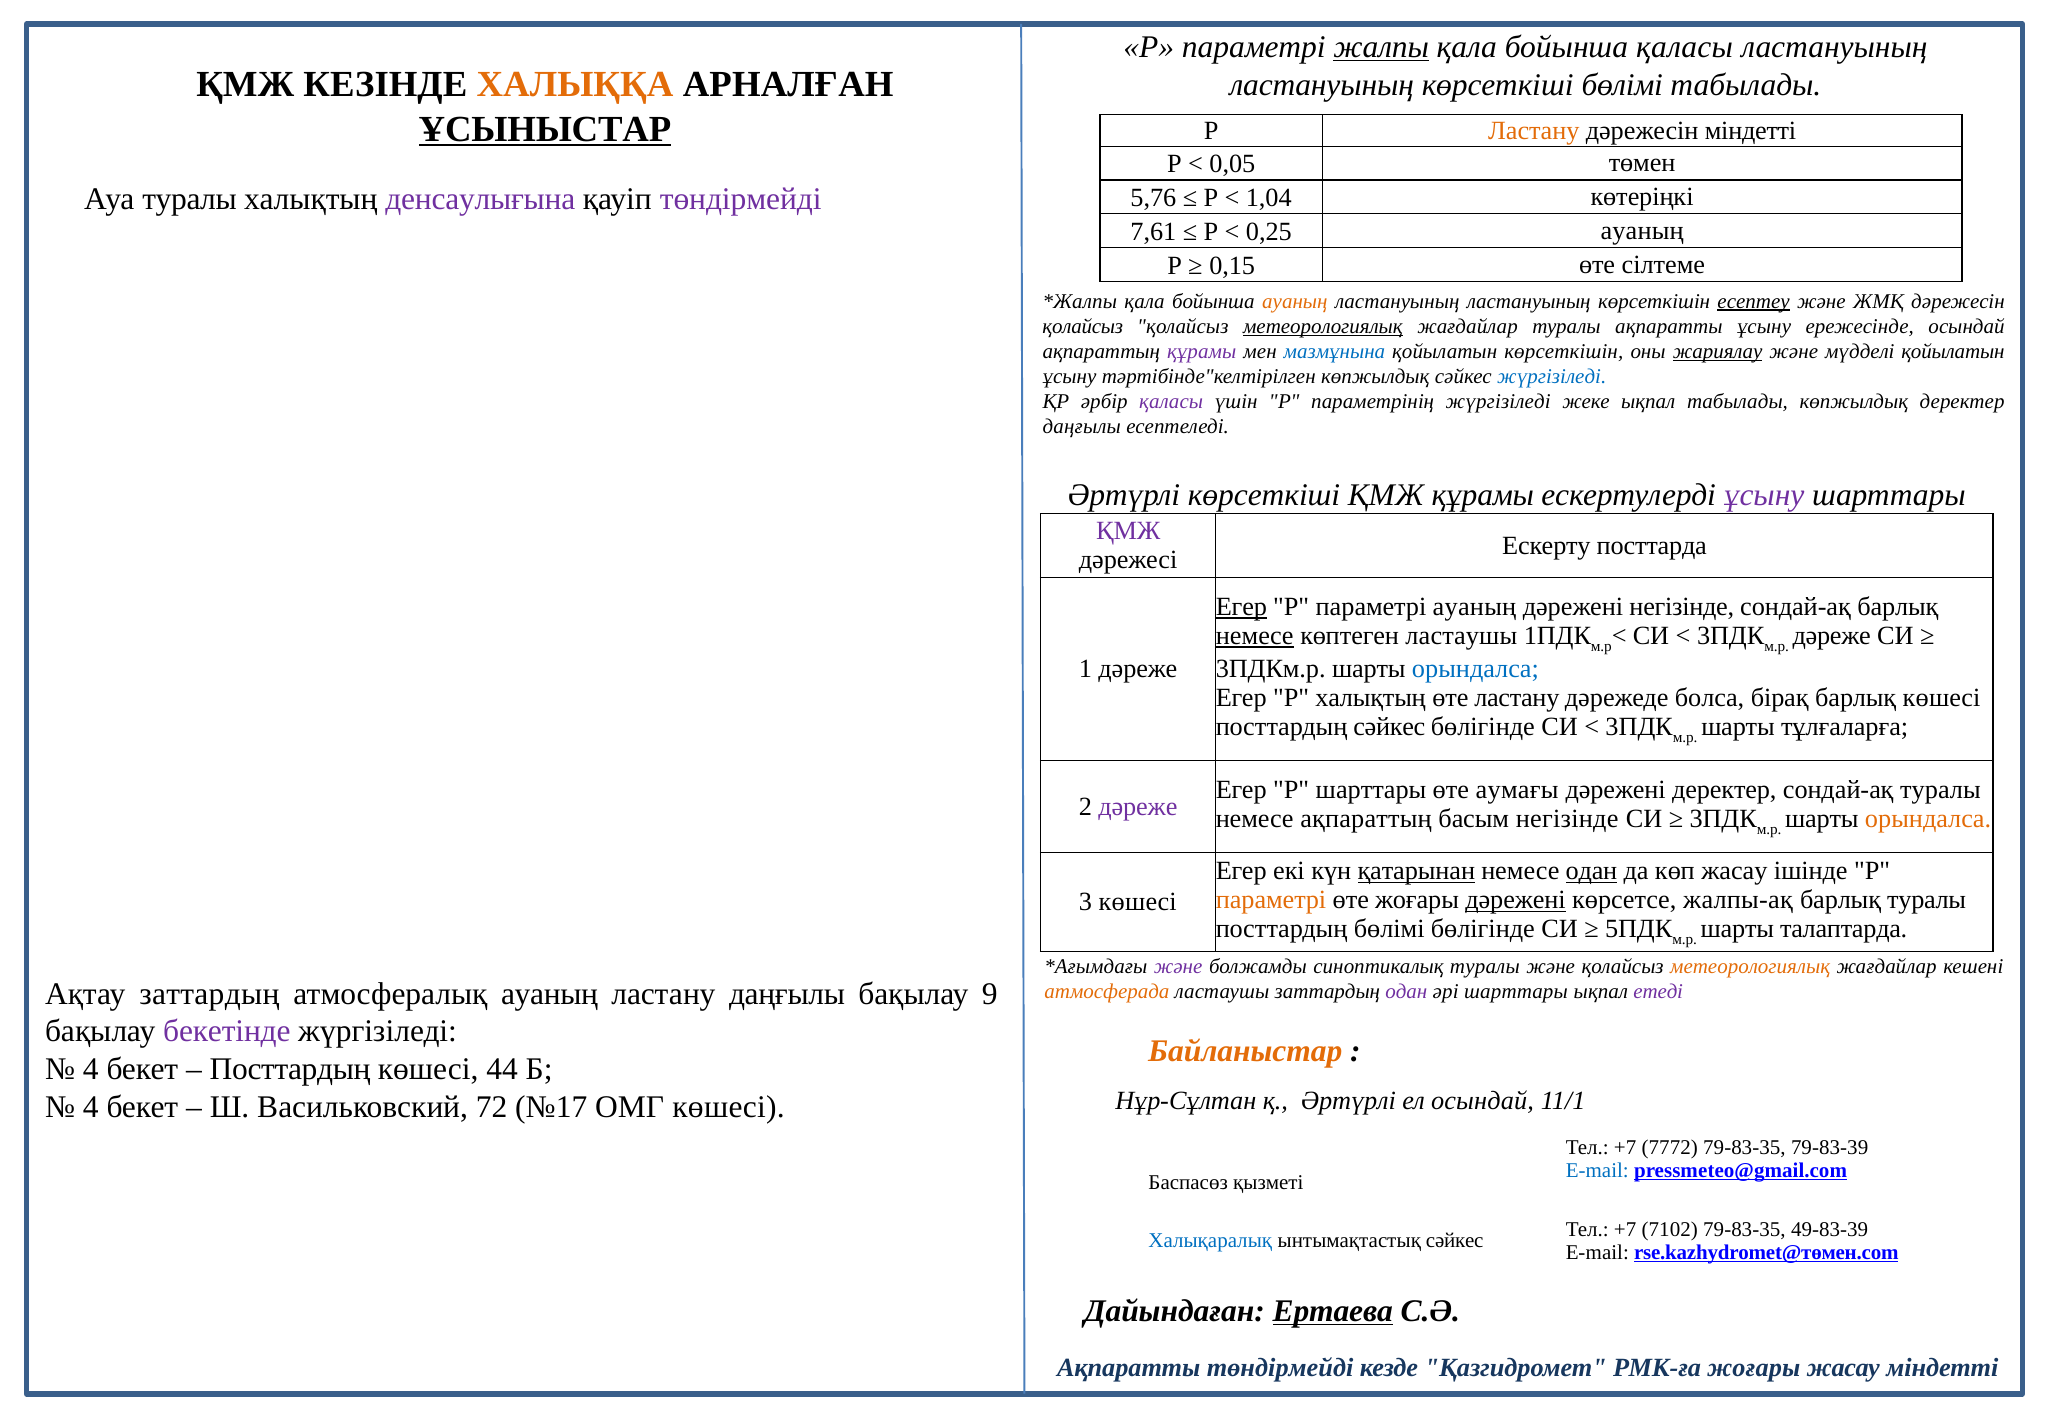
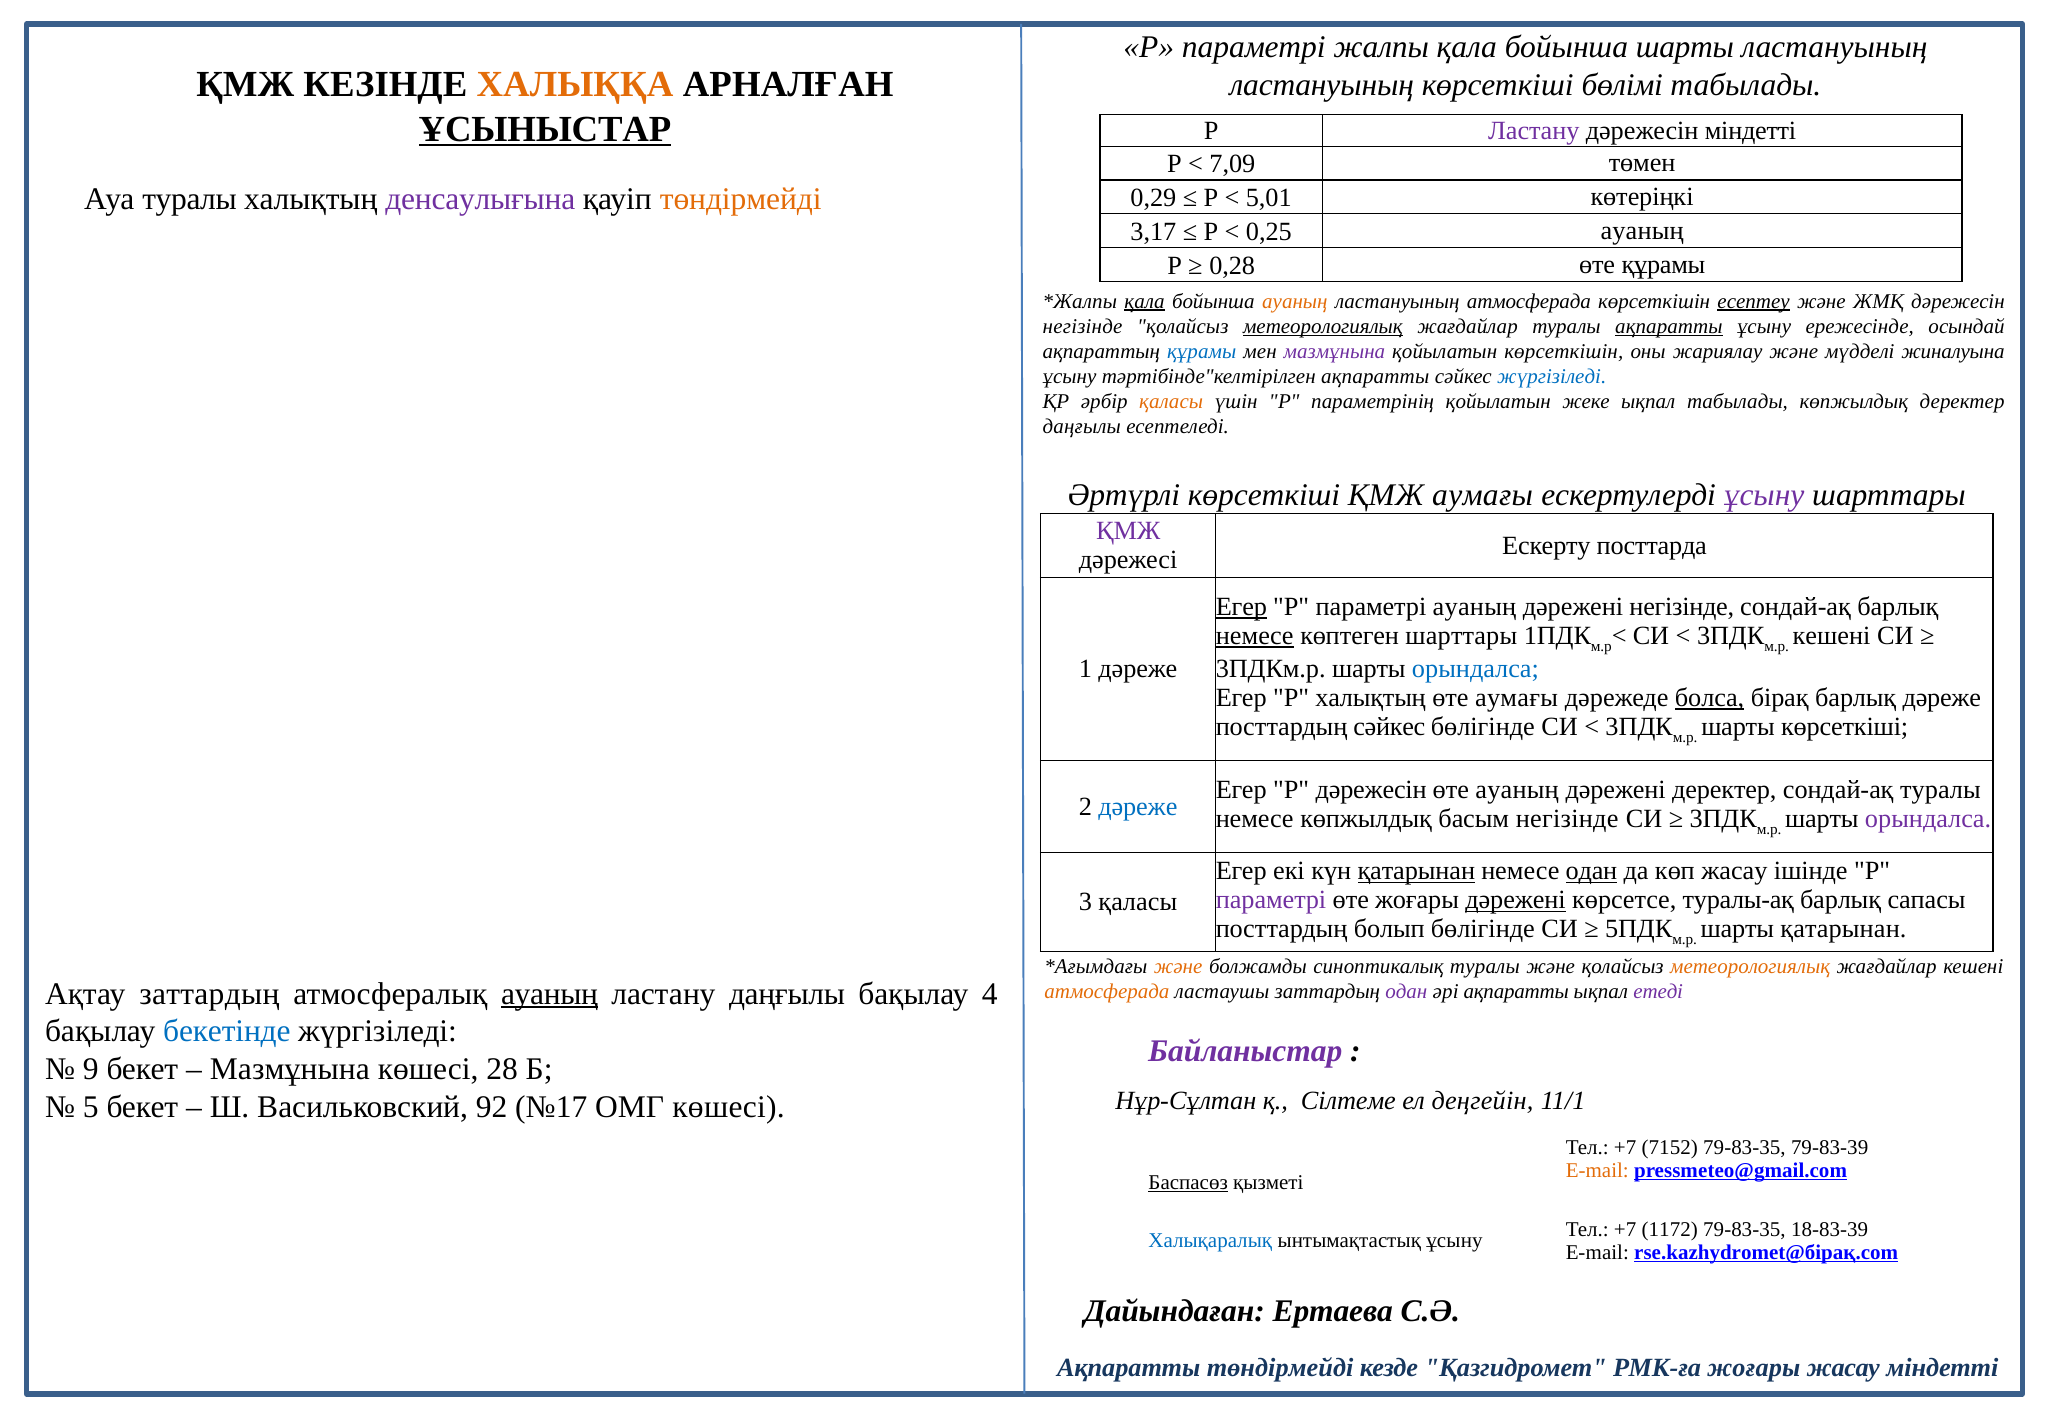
жалпы underline: present -> none (1381, 47)
бойынша қаласы: қаласы -> шарты (1685, 47)
Ластану colour: orange -> purple (1534, 131)
0,05: 0,05 -> 7,09 (1232, 164)
төндірмейді colour: purple -> orange (741, 199)
5,76: 5,76 -> 0,29 (1153, 198)
1,04: 1,04 -> 5,01 (1269, 198)
7,61: 7,61 -> 3,17 (1153, 232)
0,15: 0,15 -> 0,28 (1232, 266)
өте сілтеме: сілтеме -> құрамы (1663, 265)
қала underline: none -> present (1145, 301)
ластануының: ластануының -> атмосферада (1529, 301)
қолайсыз: қолайсыз -> негізінде (1083, 326)
ақпаратты underline: none -> present (1669, 326)
құрамы colour: purple -> blue (1202, 352)
мазмұнына colour: blue -> purple (1334, 352)
жариялау underline: present -> none (1718, 352)
мүдделі қойылатын: қойылатын -> жиналуына (1953, 352)
тәртібінде"келтірілген көпжылдық: көпжылдық -> ақпаратты (1375, 377)
қаласы colour: purple -> orange (1171, 402)
параметрінің жүргізіледі: жүргізіледі -> қойылатын (1498, 402)
ҚМЖ құрамы: құрамы -> аумағы (1483, 495)
көптеген ластаушы: ластаушы -> шарттары (1461, 636)
дәреже: дәреже -> кешені (1832, 636)
өте ластану: ластану -> аумағы (1517, 698)
болса underline: none -> present (1710, 698)
барлық көшесі: көшесі -> дәреже (1942, 698)
шарты тұлғаларға: тұлғаларға -> көрсеткіші (1845, 727)
Р шарттары: шарттары -> дәрежесін (1371, 790)
өте аумағы: аумағы -> ауаның (1517, 790)
дәреже colour: purple -> blue (1138, 807)
немесе ақпараттың: ақпараттың -> көпжылдық (1366, 819)
орындалса colour: orange -> purple (1928, 819)
параметрі colour: orange -> purple (1271, 900)
жалпы-ақ: жалпы-ақ -> туралы-ақ (1738, 900)
барлық туралы: туралы -> сапасы (1927, 900)
3 көшесі: көшесі -> қаласы (1138, 902)
посттардың бөлімі: бөлімі -> болып (1389, 929)
шарты талаптарда: талаптарда -> қатарынан (1844, 929)
және colour: purple -> orange (1178, 967)
ауаның underline: none -> present (550, 994)
9: 9 -> 4 (990, 994)
әрі шарттары: шарттары -> ақпаратты (1516, 992)
бекетінде colour: purple -> blue (227, 1032)
Байланыстар colour: orange -> purple (1245, 1051)
4: 4 -> 9 (91, 1070)
Посттардың: Посттардың -> Мазмұнына (290, 1070)
44: 44 -> 28 (502, 1070)
қ Әртүрлі: Әртүрлі -> Сілтеме (1348, 1101)
ел осындай: осындай -> деңгейін (1483, 1101)
4: 4 -> 5 (91, 1108)
72: 72 -> 92 (492, 1108)
7772: 7772 -> 7152 (1670, 1148)
E-mail colour: blue -> orange (1597, 1171)
Баспасөз underline: none -> present (1188, 1183)
7102: 7102 -> 1172 (1670, 1230)
49-83-39: 49-83-39 -> 18-83-39 (1830, 1230)
ынтымақтастық сәйкес: сәйкес -> ұсыну (1454, 1241)
rse.kazhydromet@төмен.com: rse.kazhydromet@төмен.com -> rse.kazhydromet@бірақ.com (1766, 1253)
Ертаева underline: present -> none (1333, 1311)
